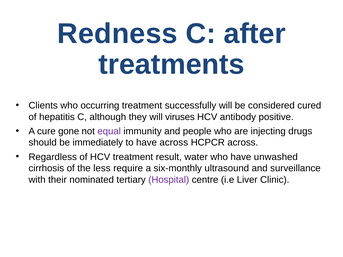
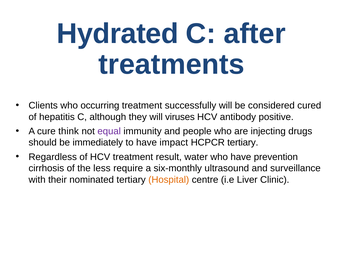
Redness: Redness -> Hydrated (118, 34)
gone: gone -> think (69, 131)
have across: across -> impact (174, 143)
HCPCR across: across -> tertiary (243, 143)
unwashed: unwashed -> prevention (276, 157)
Hospital colour: purple -> orange (169, 180)
